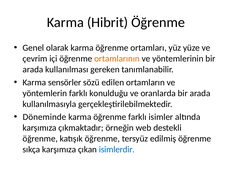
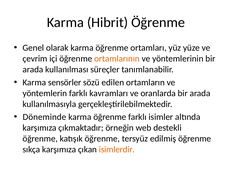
gereken: gereken -> süreçler (105, 69)
konulduğu: konulduğu -> kavramları (109, 93)
isimlerdir colour: blue -> orange (117, 149)
